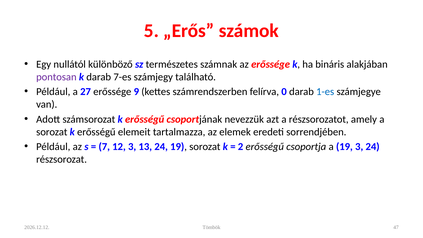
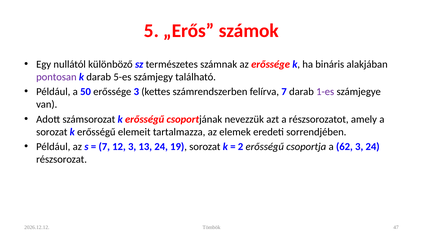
7-es: 7-es -> 5-es (122, 77)
27: 27 -> 50 (86, 92)
erőssége 9: 9 -> 3 (136, 92)
felírva 0: 0 -> 7 (284, 92)
1-es colour: blue -> purple (325, 92)
a 19: 19 -> 62 (344, 147)
